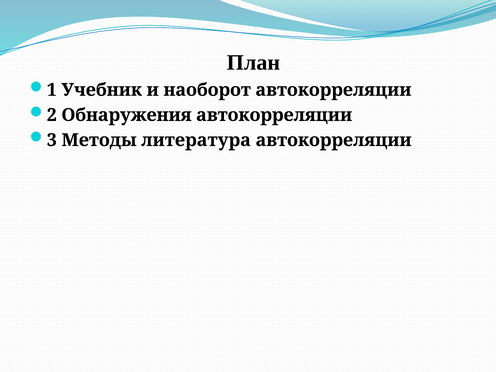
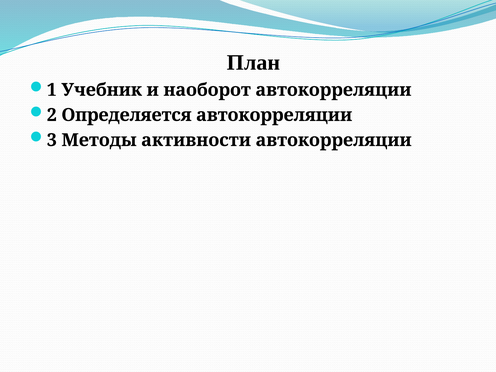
Обнаружения: Обнаружения -> Определяется (127, 115)
литература: литература -> активности (196, 140)
